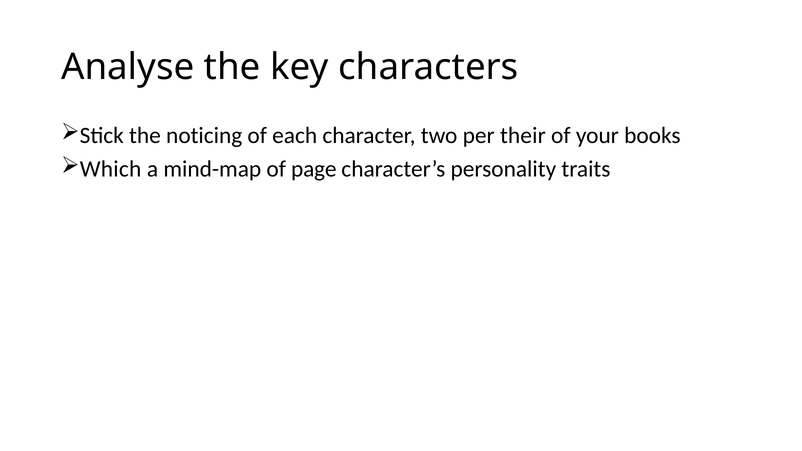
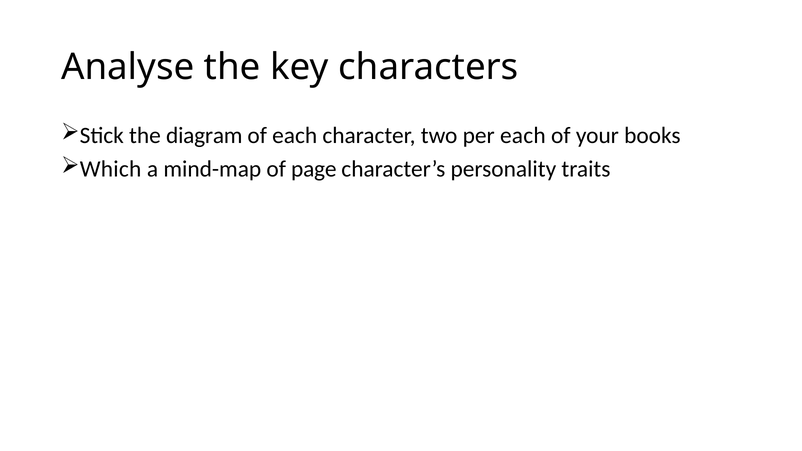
noticing: noticing -> diagram (204, 136)
per their: their -> each (523, 136)
